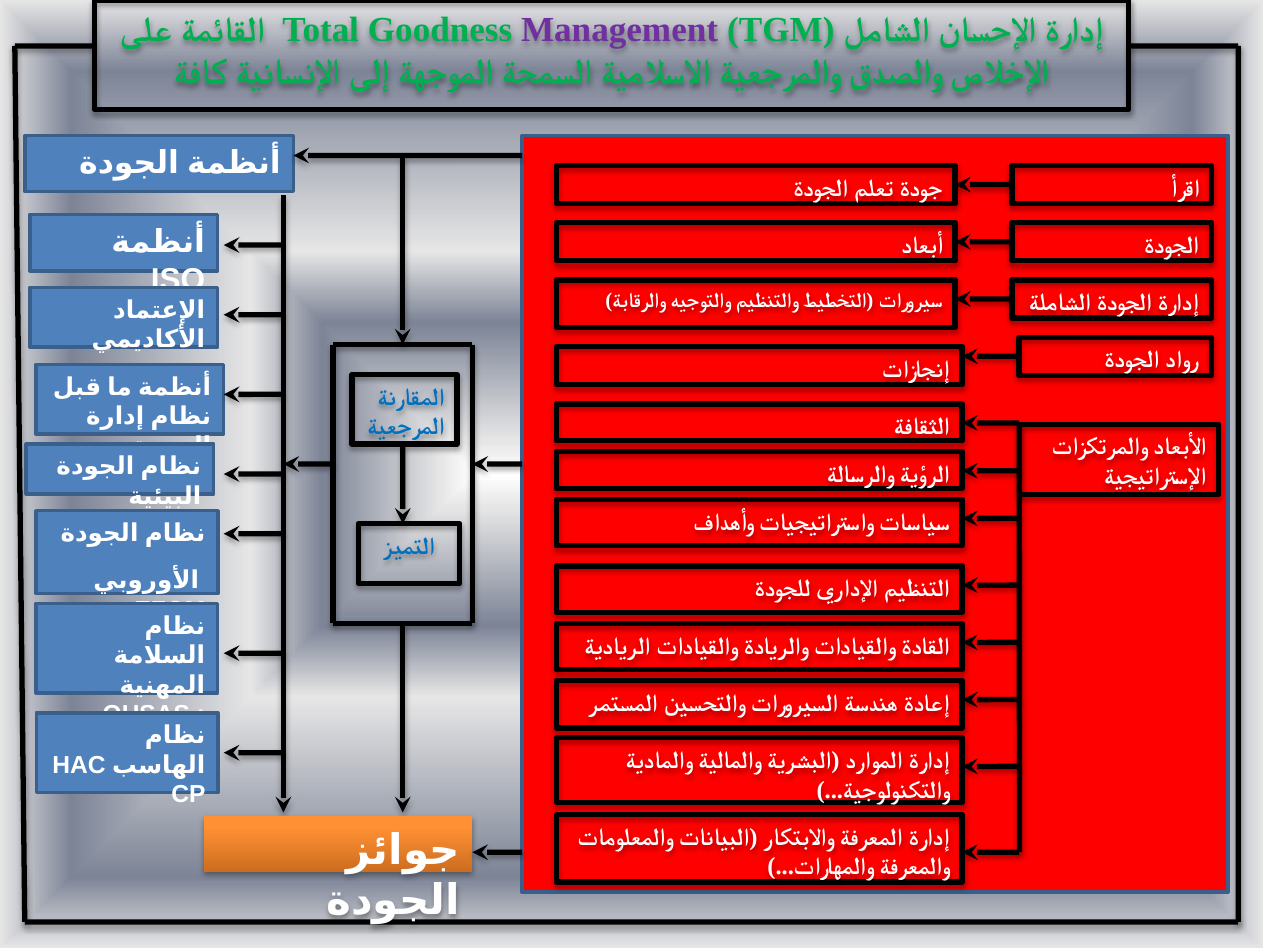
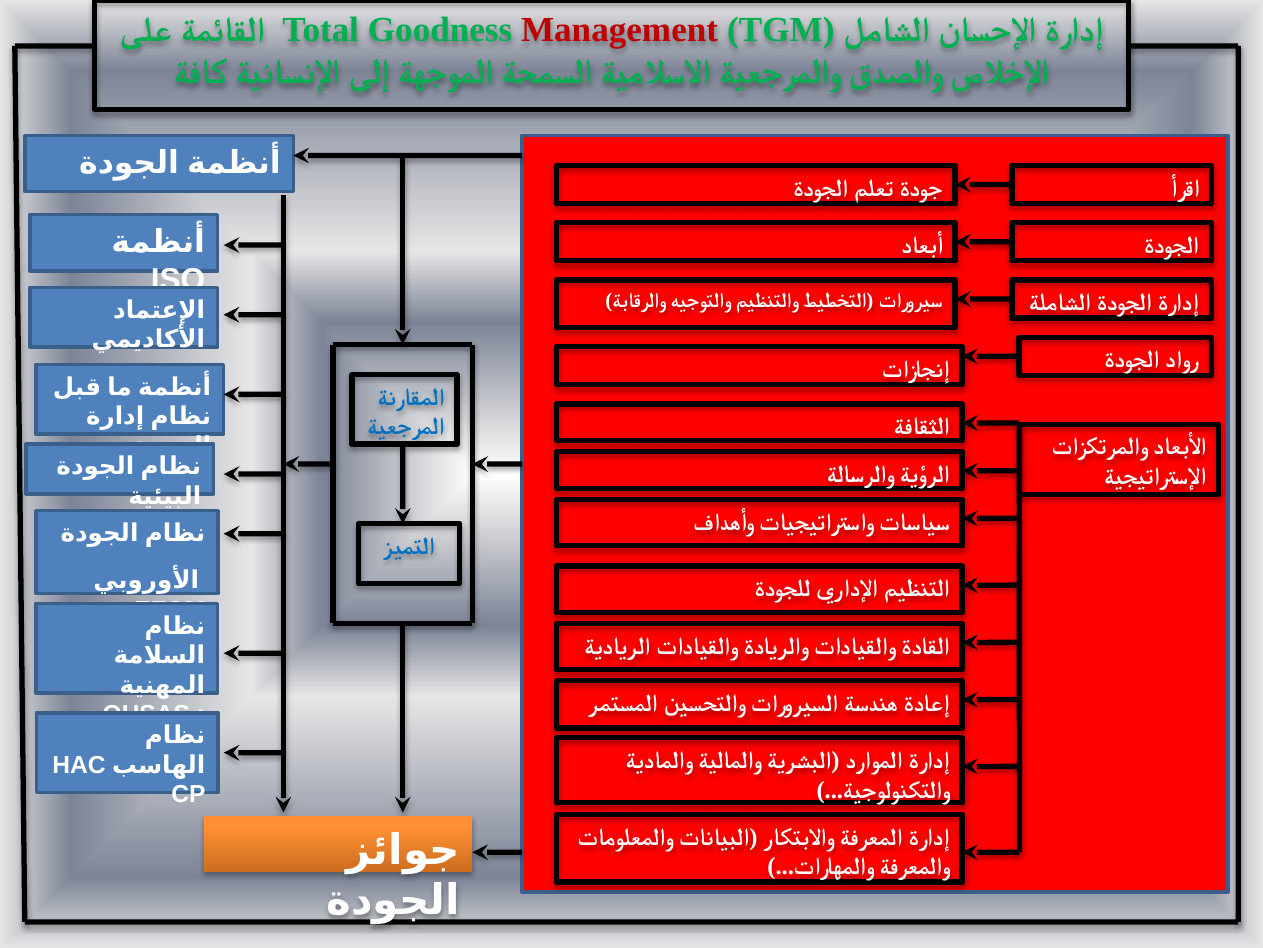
Management colour: purple -> red (620, 30)
